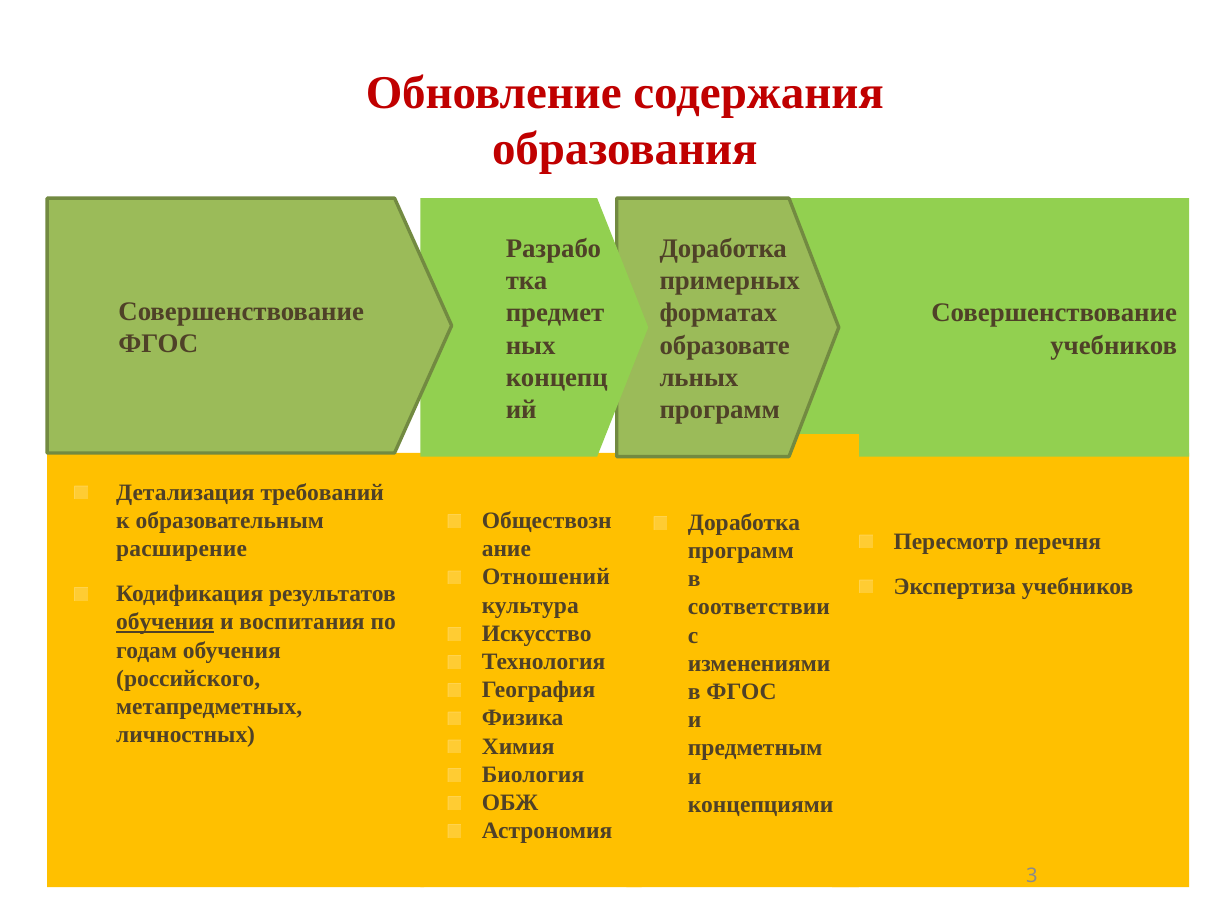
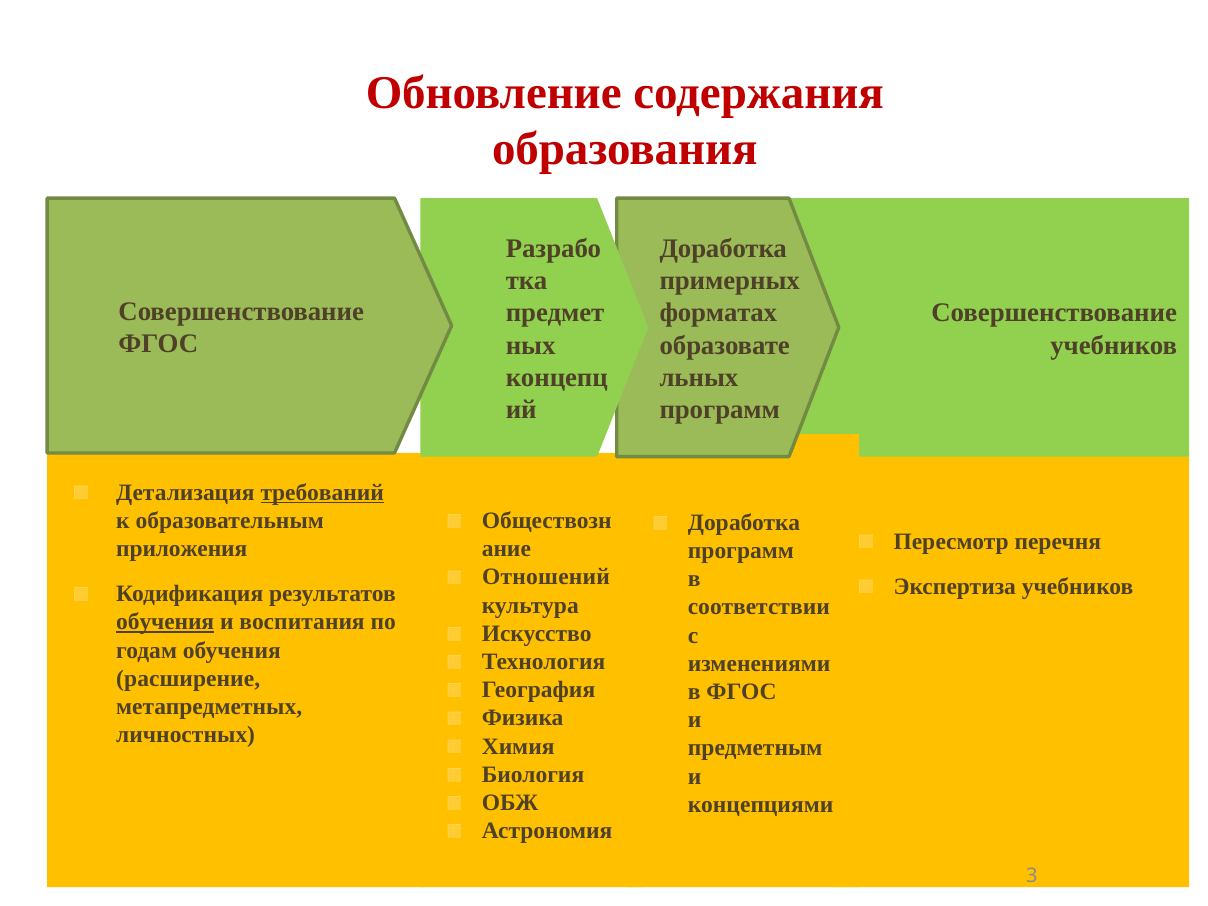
требований underline: none -> present (322, 492)
расширение: расширение -> приложения (182, 549)
российского: российского -> расширение (188, 678)
